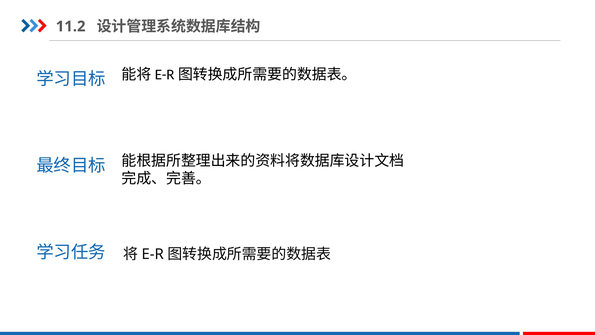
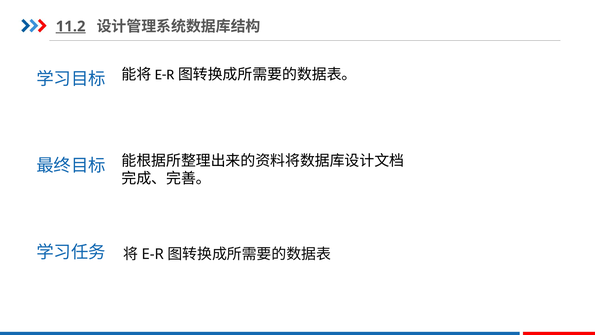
11.2 underline: none -> present (71, 26)
